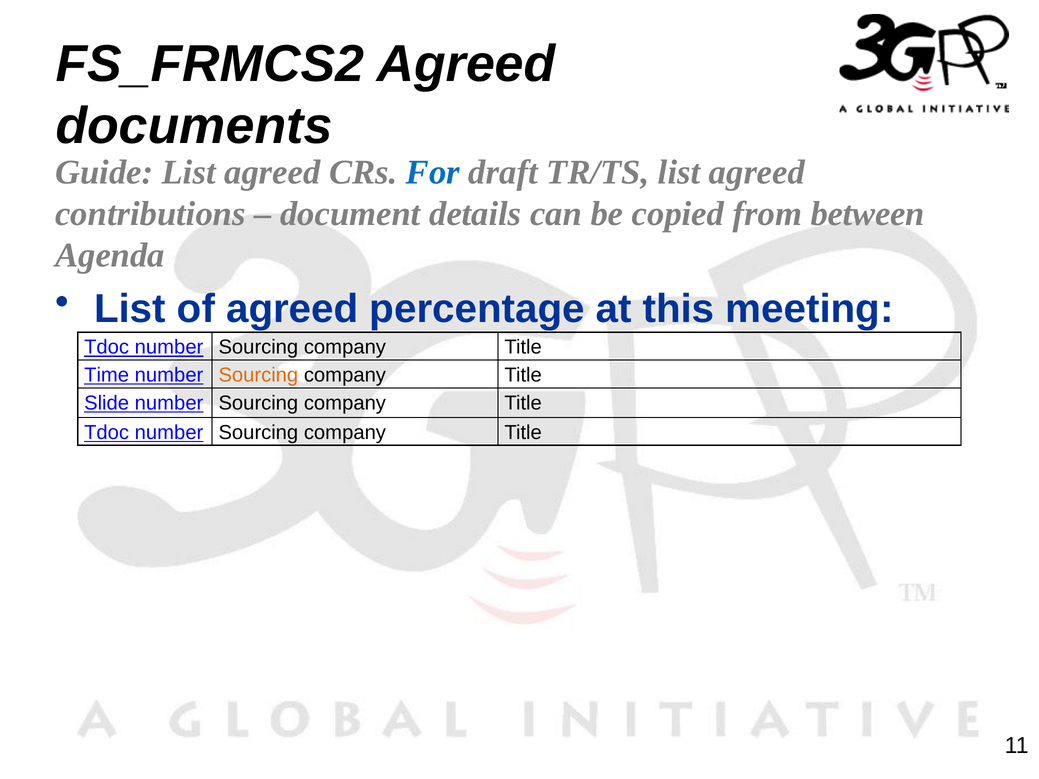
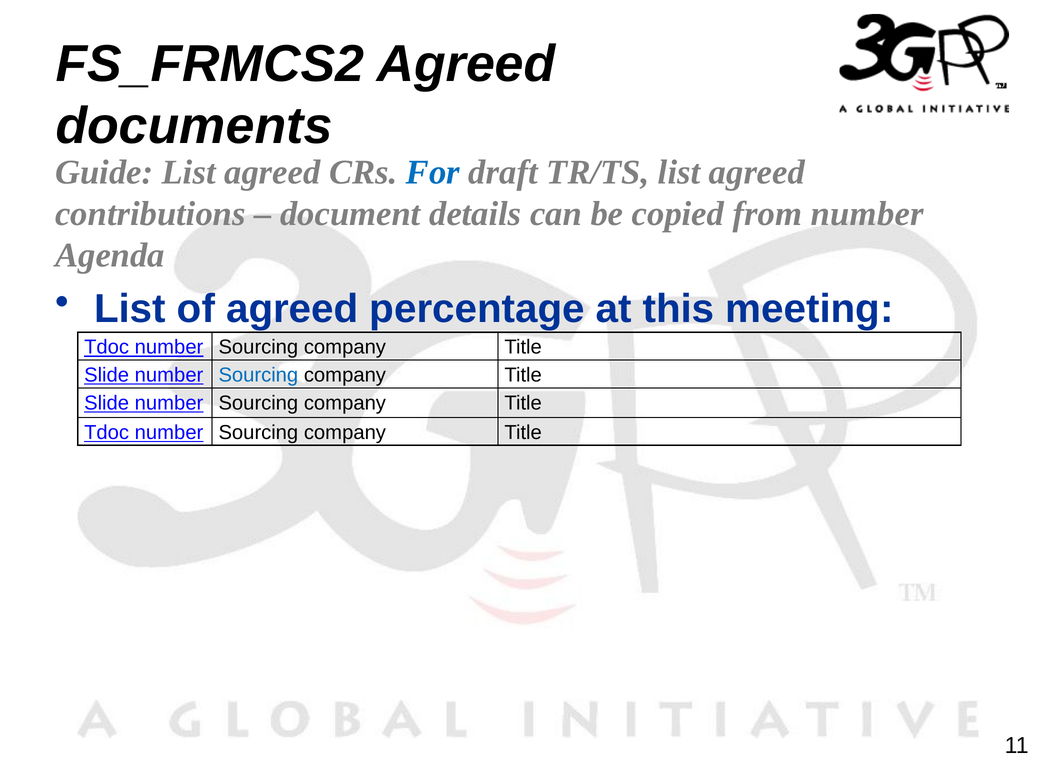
from between: between -> number (867, 214)
Time: Time -> Slide (107, 375)
Sourcing colour: orange -> blue (258, 375)
